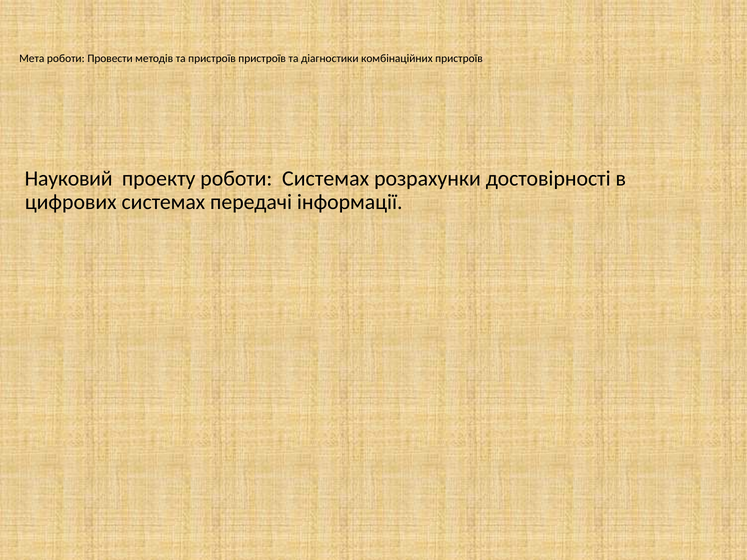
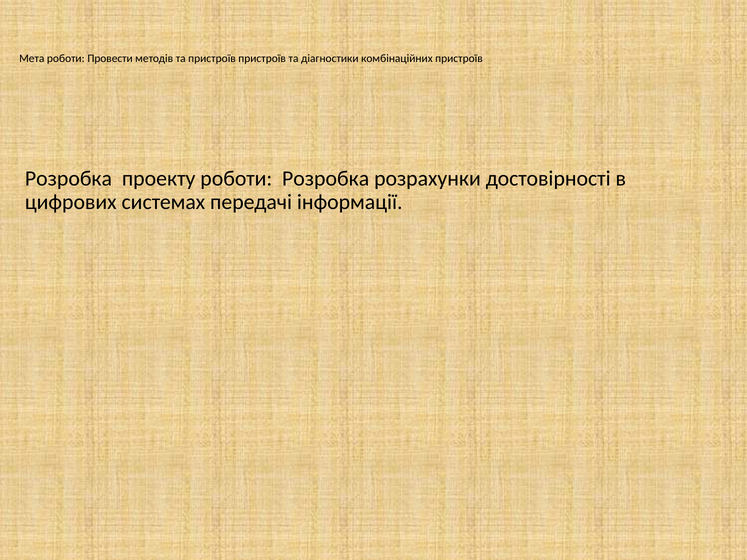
Науковий: Науковий -> Розробка (69, 179)
роботи Системах: Системах -> Розробка (326, 179)
